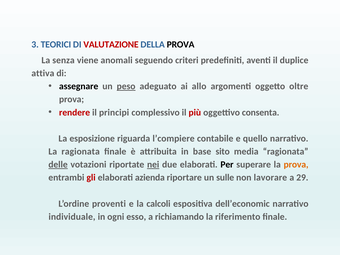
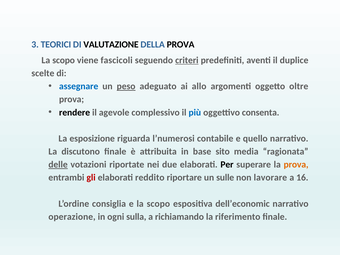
VALUTAZIONE colour: red -> black (111, 44)
senza: senza -> scopo (64, 60)
anomali: anomali -> fascicoli (117, 60)
criteri underline: none -> present (187, 60)
attiva: attiva -> scelte (43, 73)
assegnare colour: black -> blue (79, 86)
rendere colour: red -> black (75, 112)
principi: principi -> agevole (114, 112)
più colour: red -> blue (195, 112)
l’compiere: l’compiere -> l’numerosi (174, 138)
La ragionata: ragionata -> discutono (81, 152)
nei underline: present -> none (153, 165)
azienda: azienda -> reddito (150, 178)
29: 29 -> 16 (302, 178)
proventi: proventi -> consiglia (109, 204)
e la calcoli: calcoli -> scopo (158, 204)
individuale: individuale -> operazione (72, 217)
esso: esso -> sulla (136, 217)
